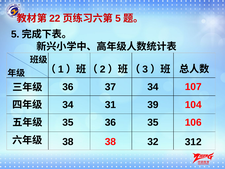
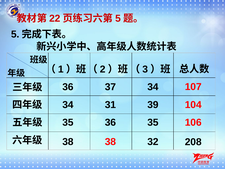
312: 312 -> 208 (193, 142)
